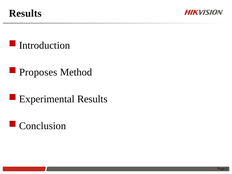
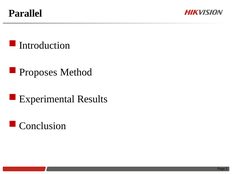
Results: Results -> Parallel (25, 13)
